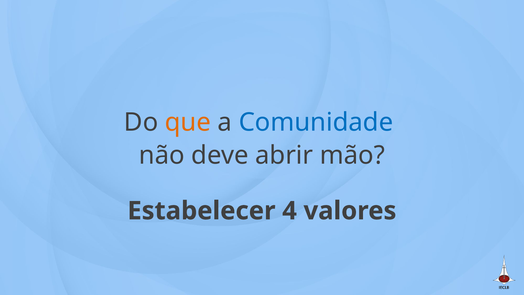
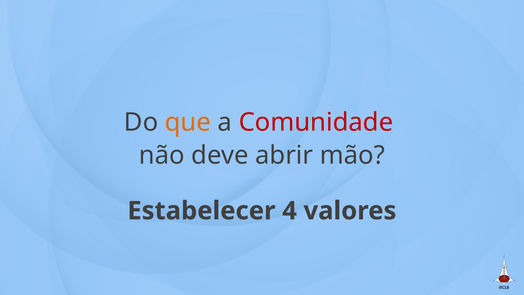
Comunidade colour: blue -> red (316, 122)
